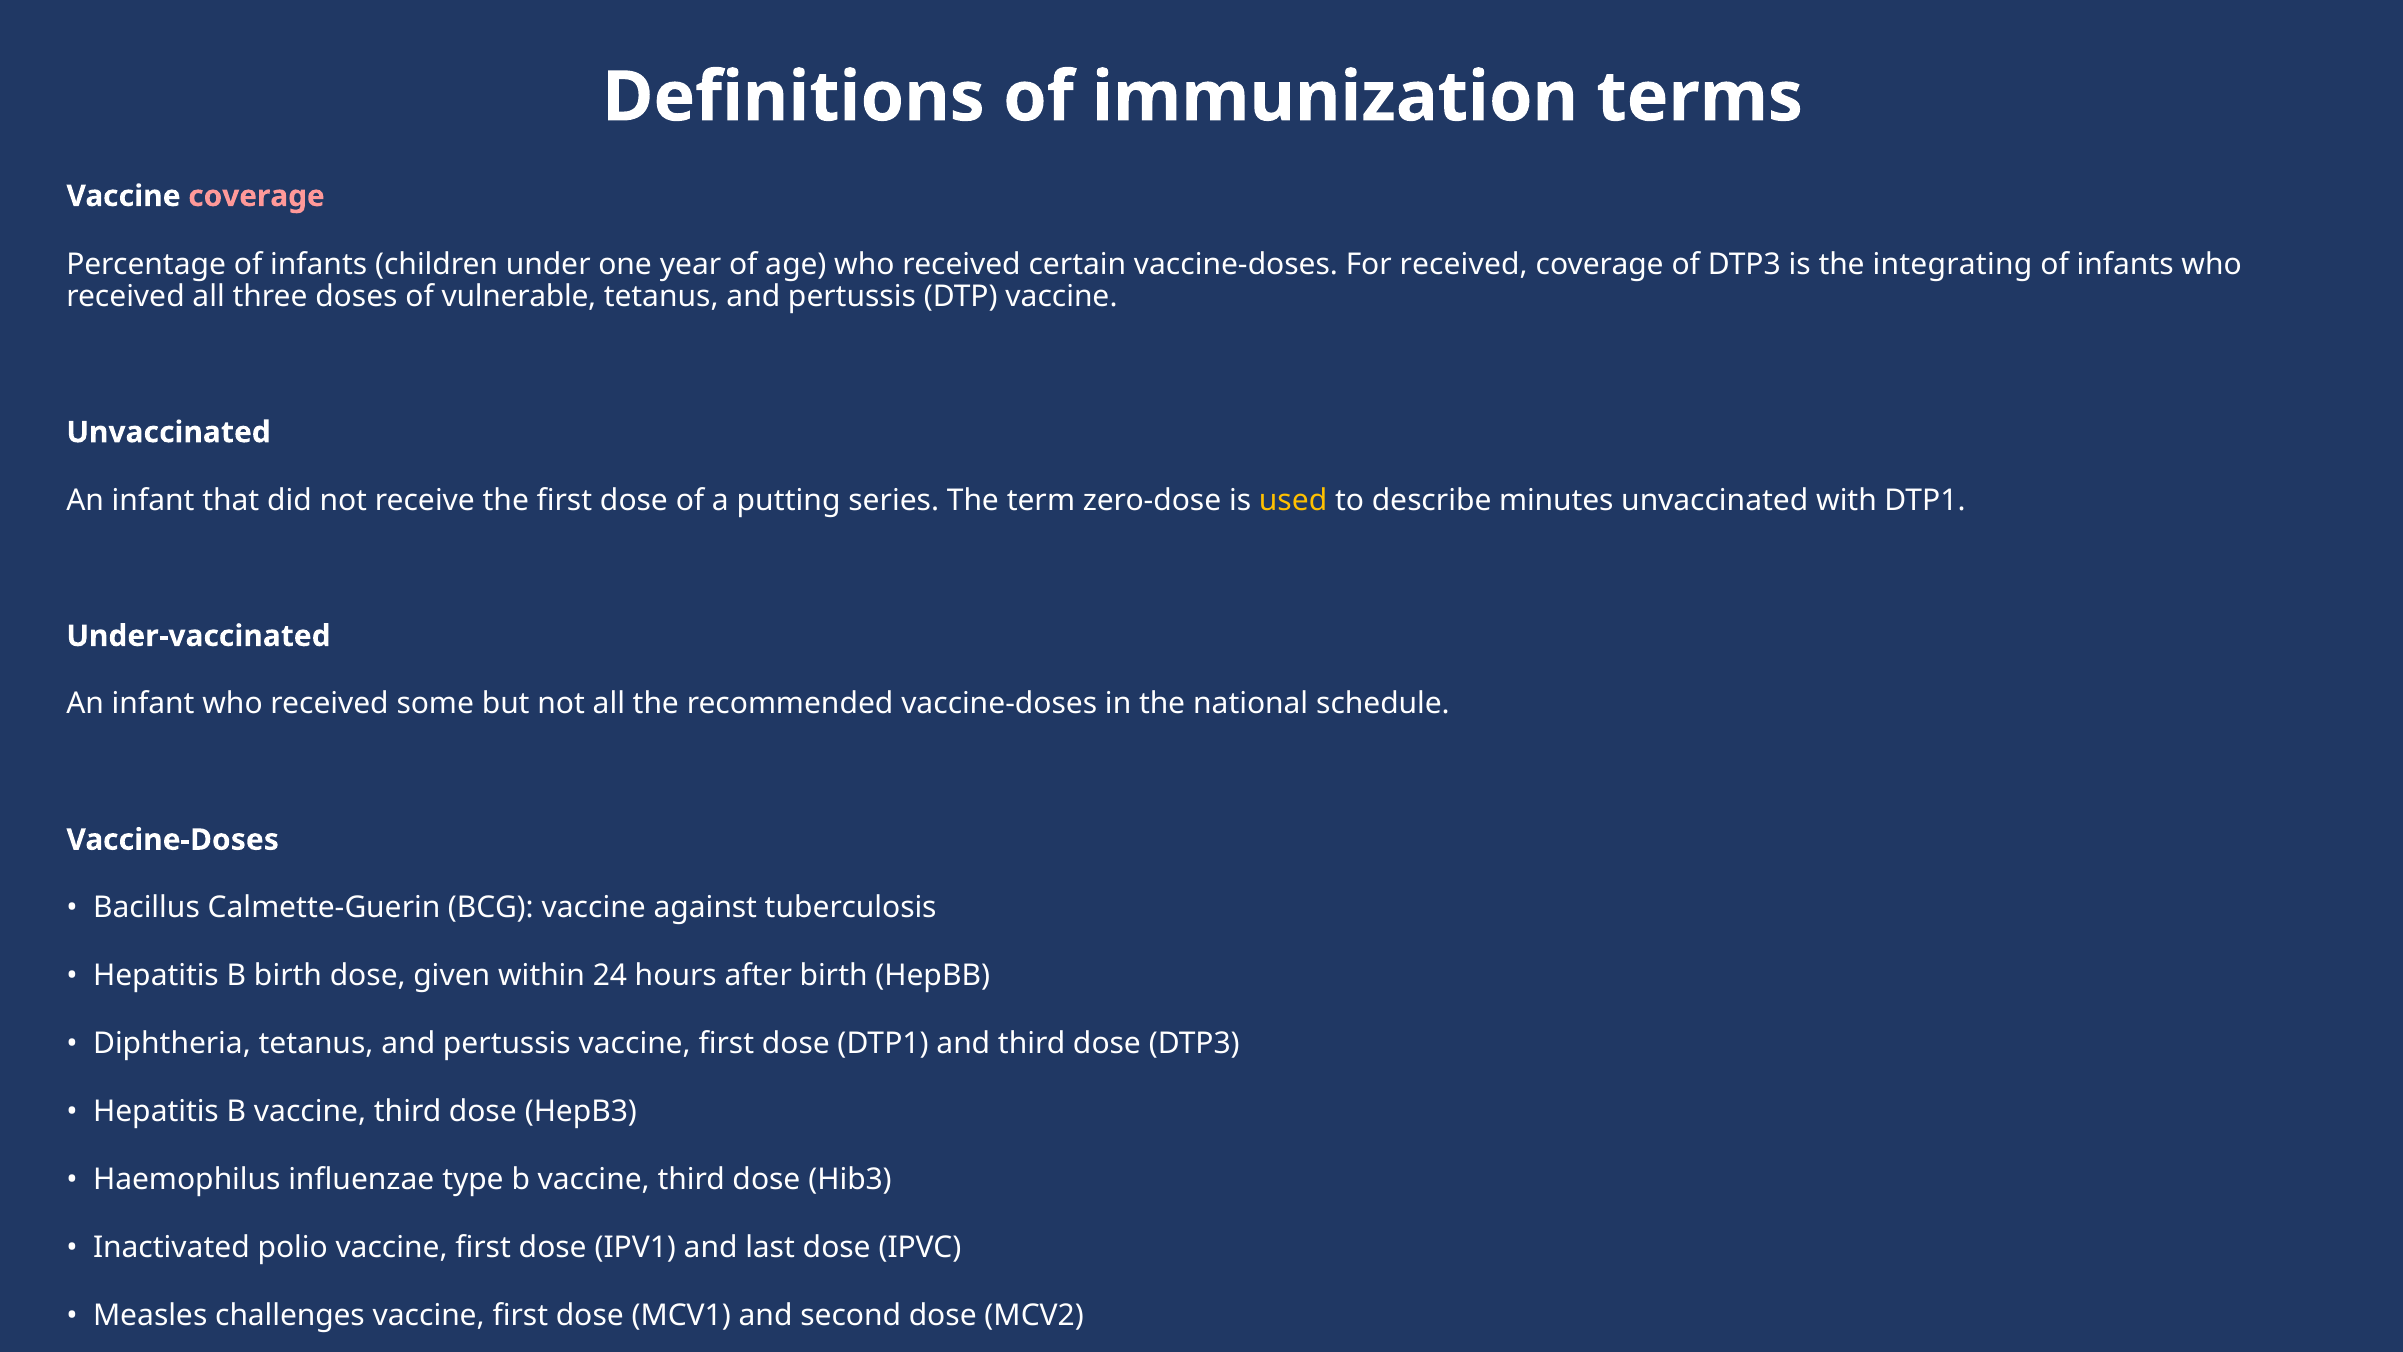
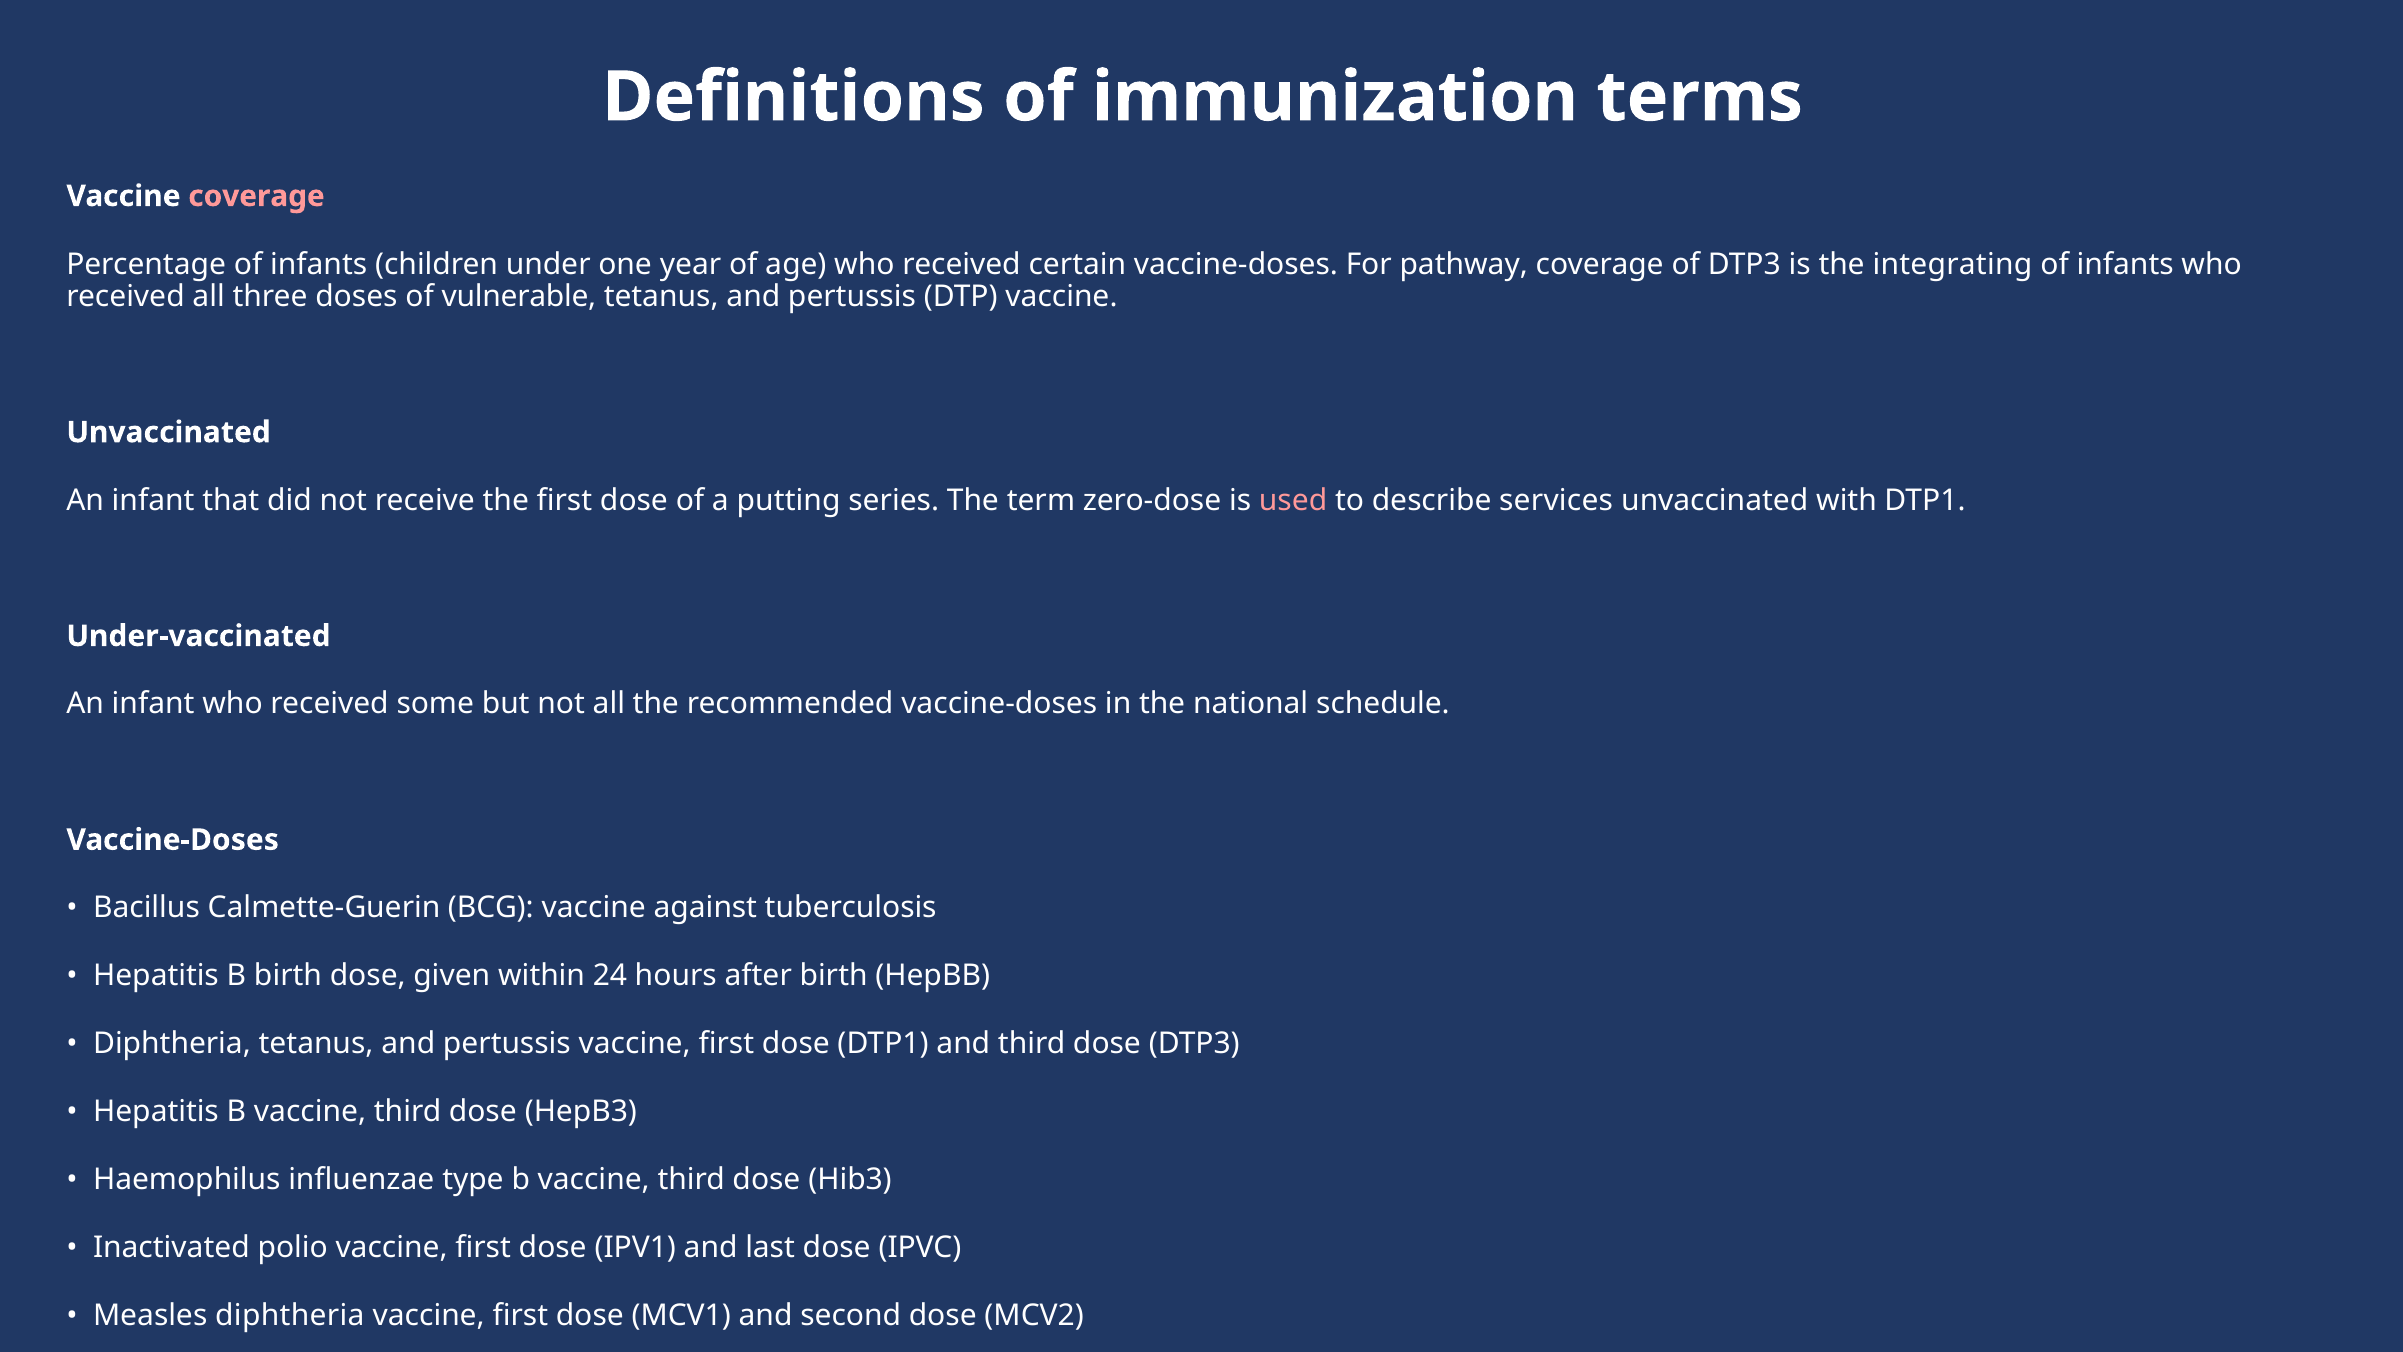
For received: received -> pathway (1464, 264)
used colour: yellow -> pink (1293, 500)
describe minutes: minutes -> services (1556, 500)
Measles challenges: challenges -> diphtheria (290, 1315)
